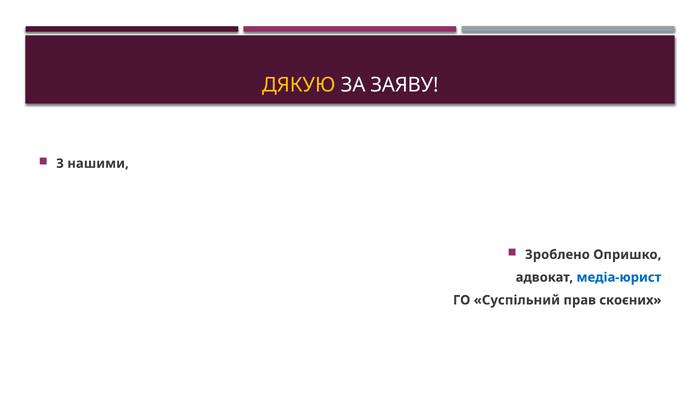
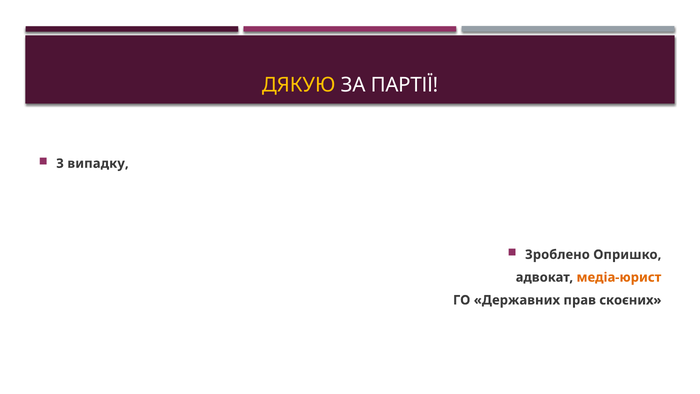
ЗАЯВУ: ЗАЯВУ -> ПАРТІЇ (404, 85)
нашими: нашими -> випадку (98, 163)
медіа-юрист colour: blue -> orange (619, 277)
Суспільний: Суспільний -> Державних (517, 300)
